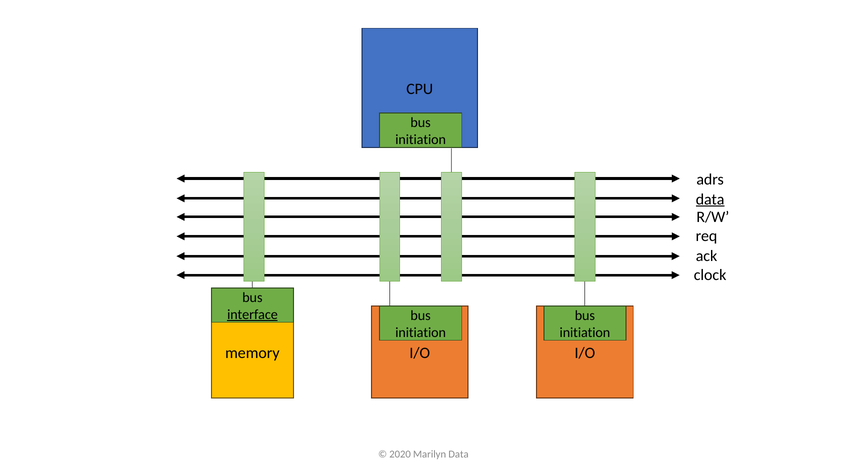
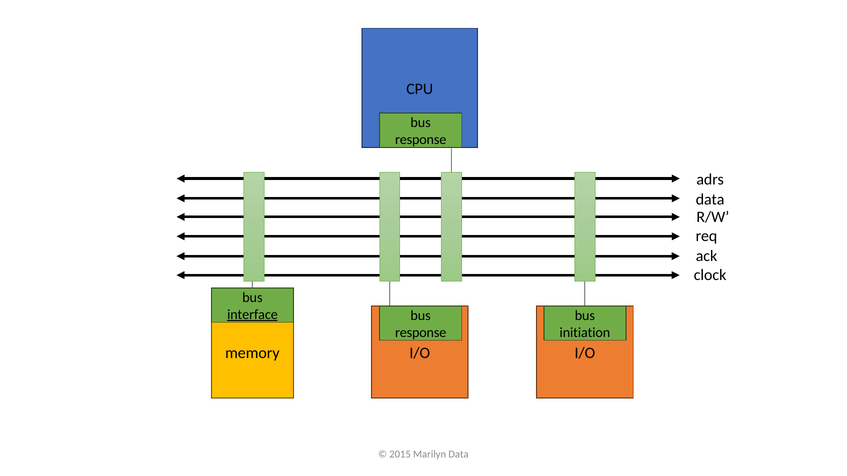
initiation: initiation -> response (421, 140)
data underline: present -> none (710, 199)
initiation: initiation -> response (421, 333)
2020: 2020 -> 2015 (400, 455)
